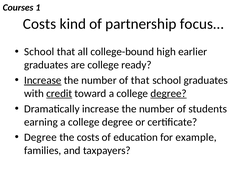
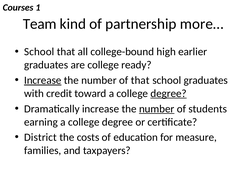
Costs: Costs -> Team (40, 24)
focus…: focus… -> more… (202, 24)
credit underline: present -> none (59, 94)
number underline: none -> present (157, 109)
Degree: Degree -> District (40, 138)
example: example -> measure (196, 138)
